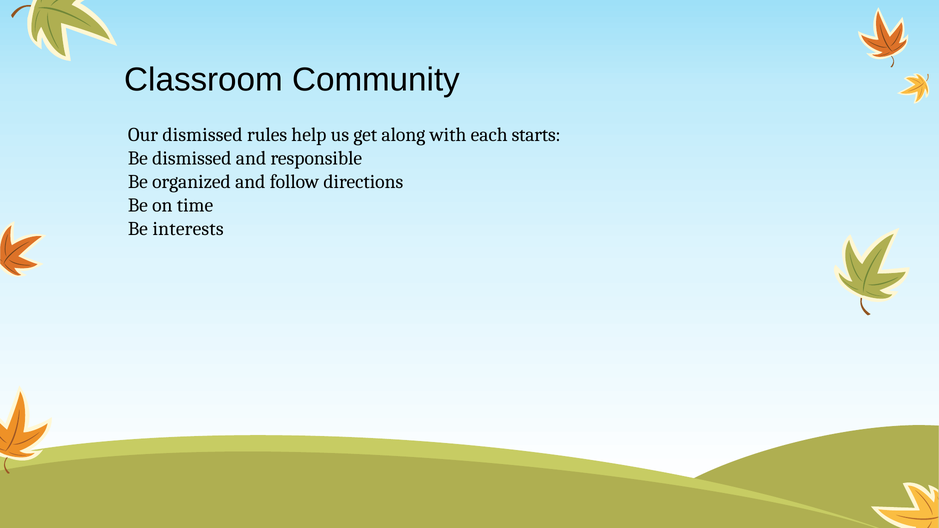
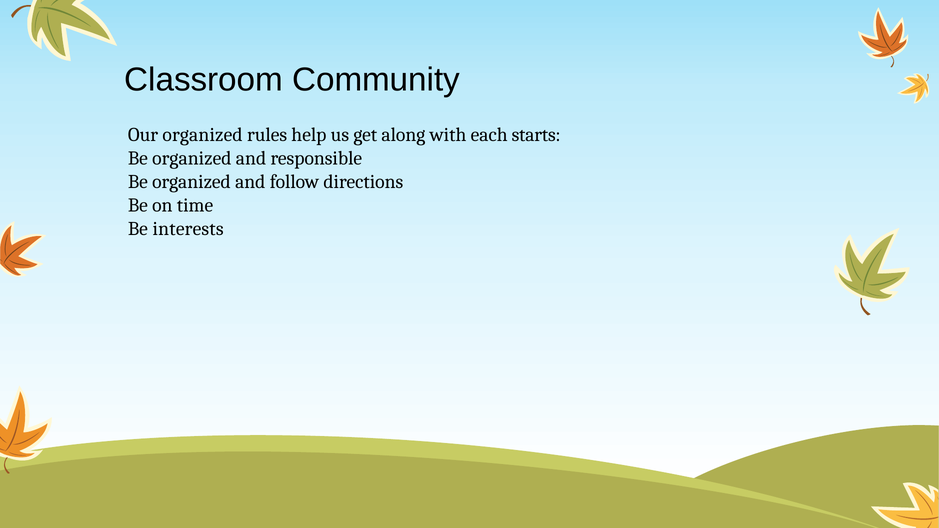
Our dismissed: dismissed -> organized (203, 135)
dismissed: dismissed -> organized (192, 158)
